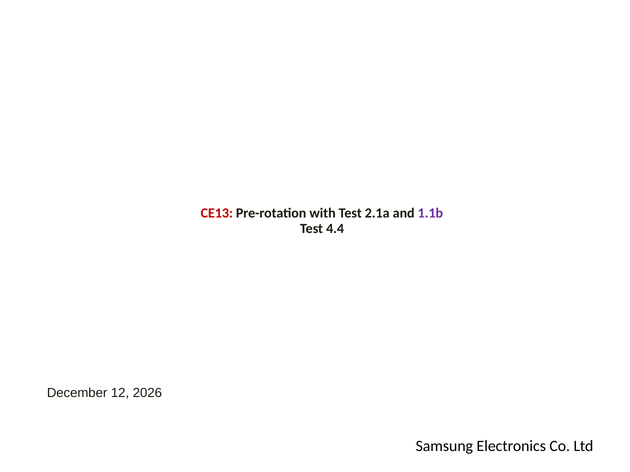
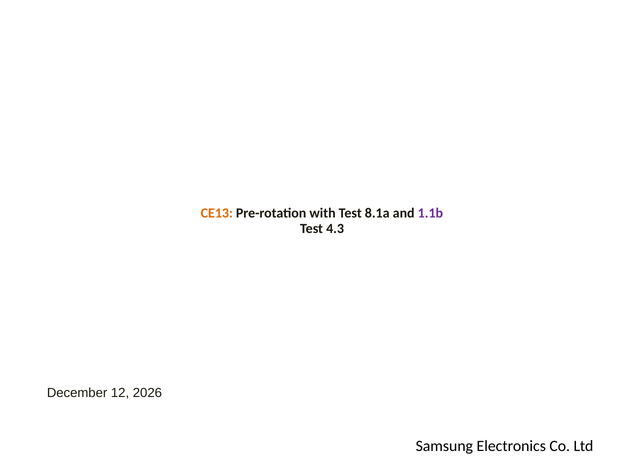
CE13 colour: red -> orange (217, 214)
2.1a: 2.1a -> 8.1a (377, 214)
4.4: 4.4 -> 4.3 (335, 229)
